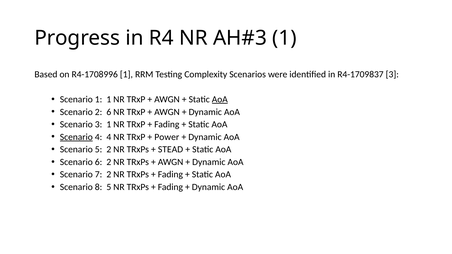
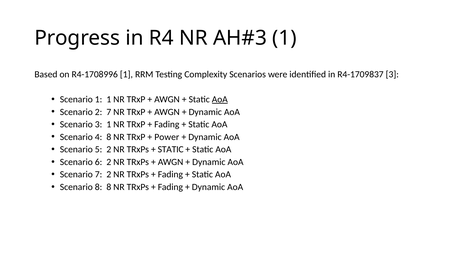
2 6: 6 -> 7 (109, 112)
Scenario underline: present -> none (76, 137)
4 4: 4 -> 8 (109, 137)
STEAD: STEAD -> STATIC (171, 150)
8 5: 5 -> 8 (109, 187)
